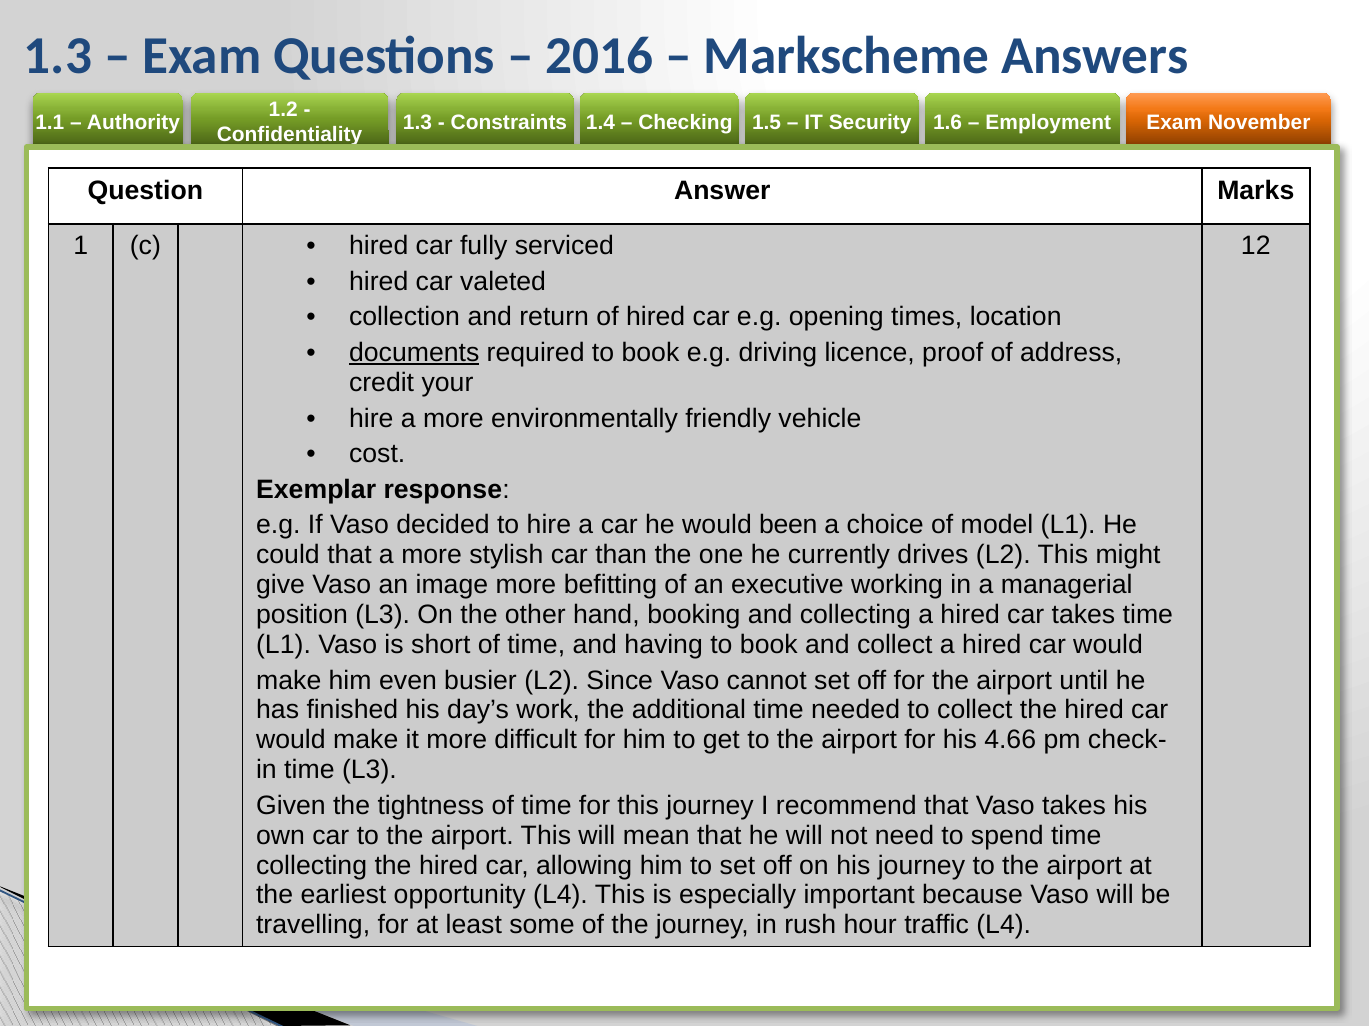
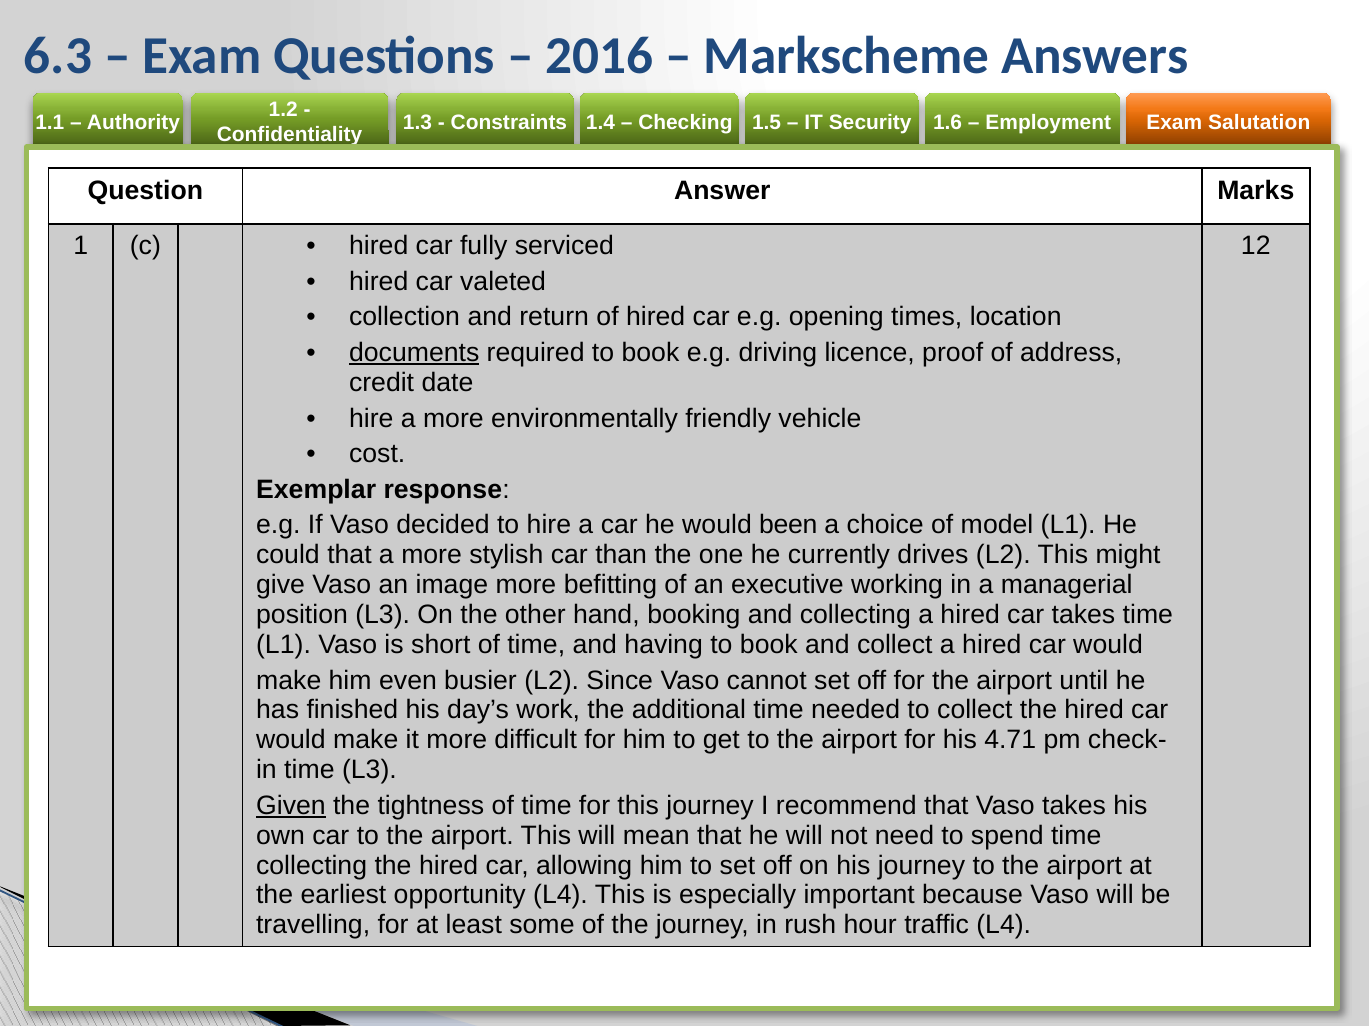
1.3: 1.3 -> 6.3 (58, 56)
November: November -> Salutation (1259, 122)
your: your -> date (447, 383)
4.66: 4.66 -> 4.71 (1010, 741)
Given underline: none -> present (291, 806)
